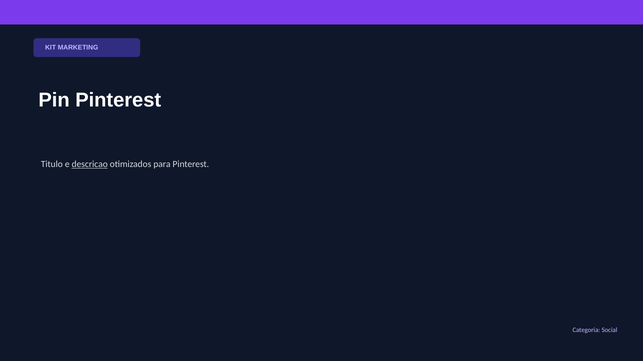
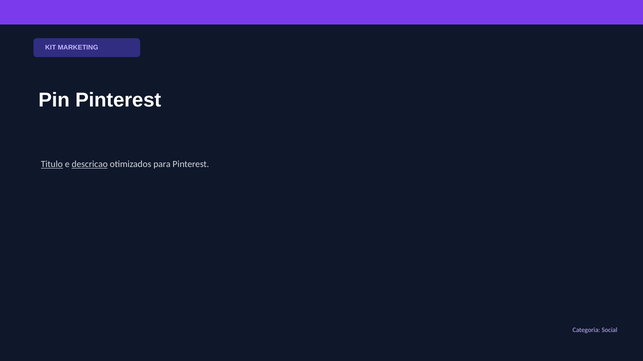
Titulo underline: none -> present (52, 165)
